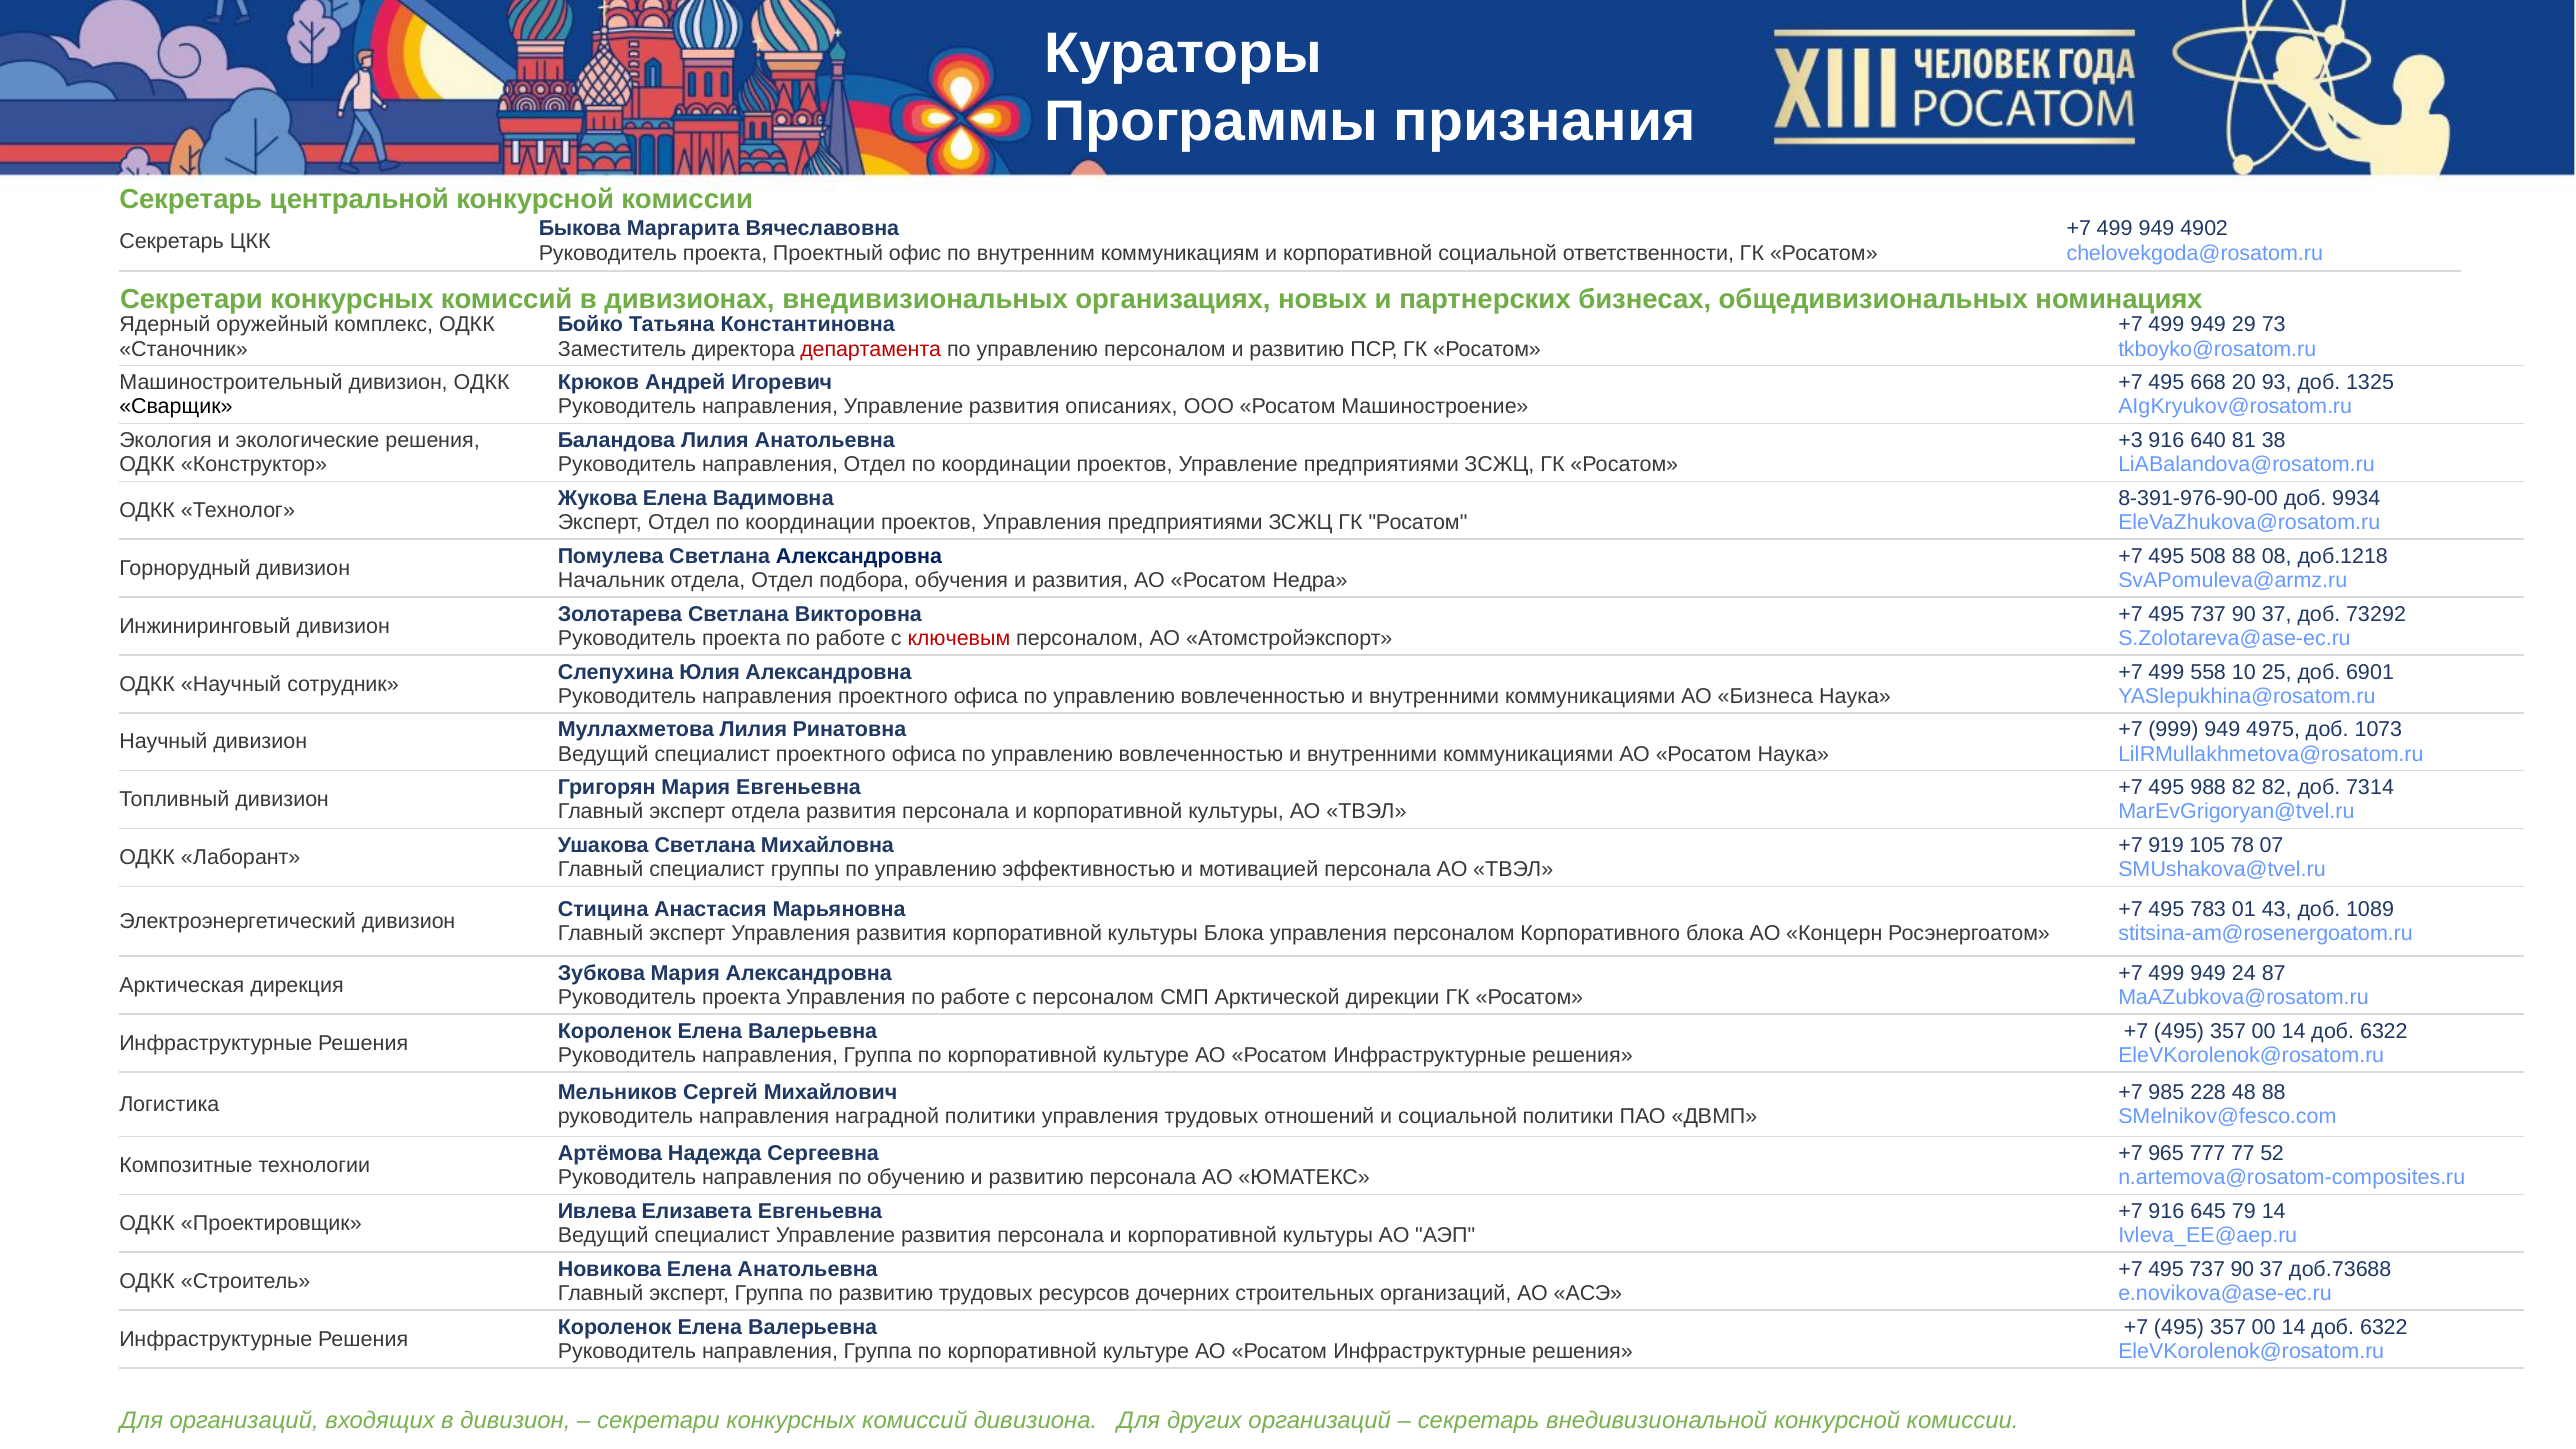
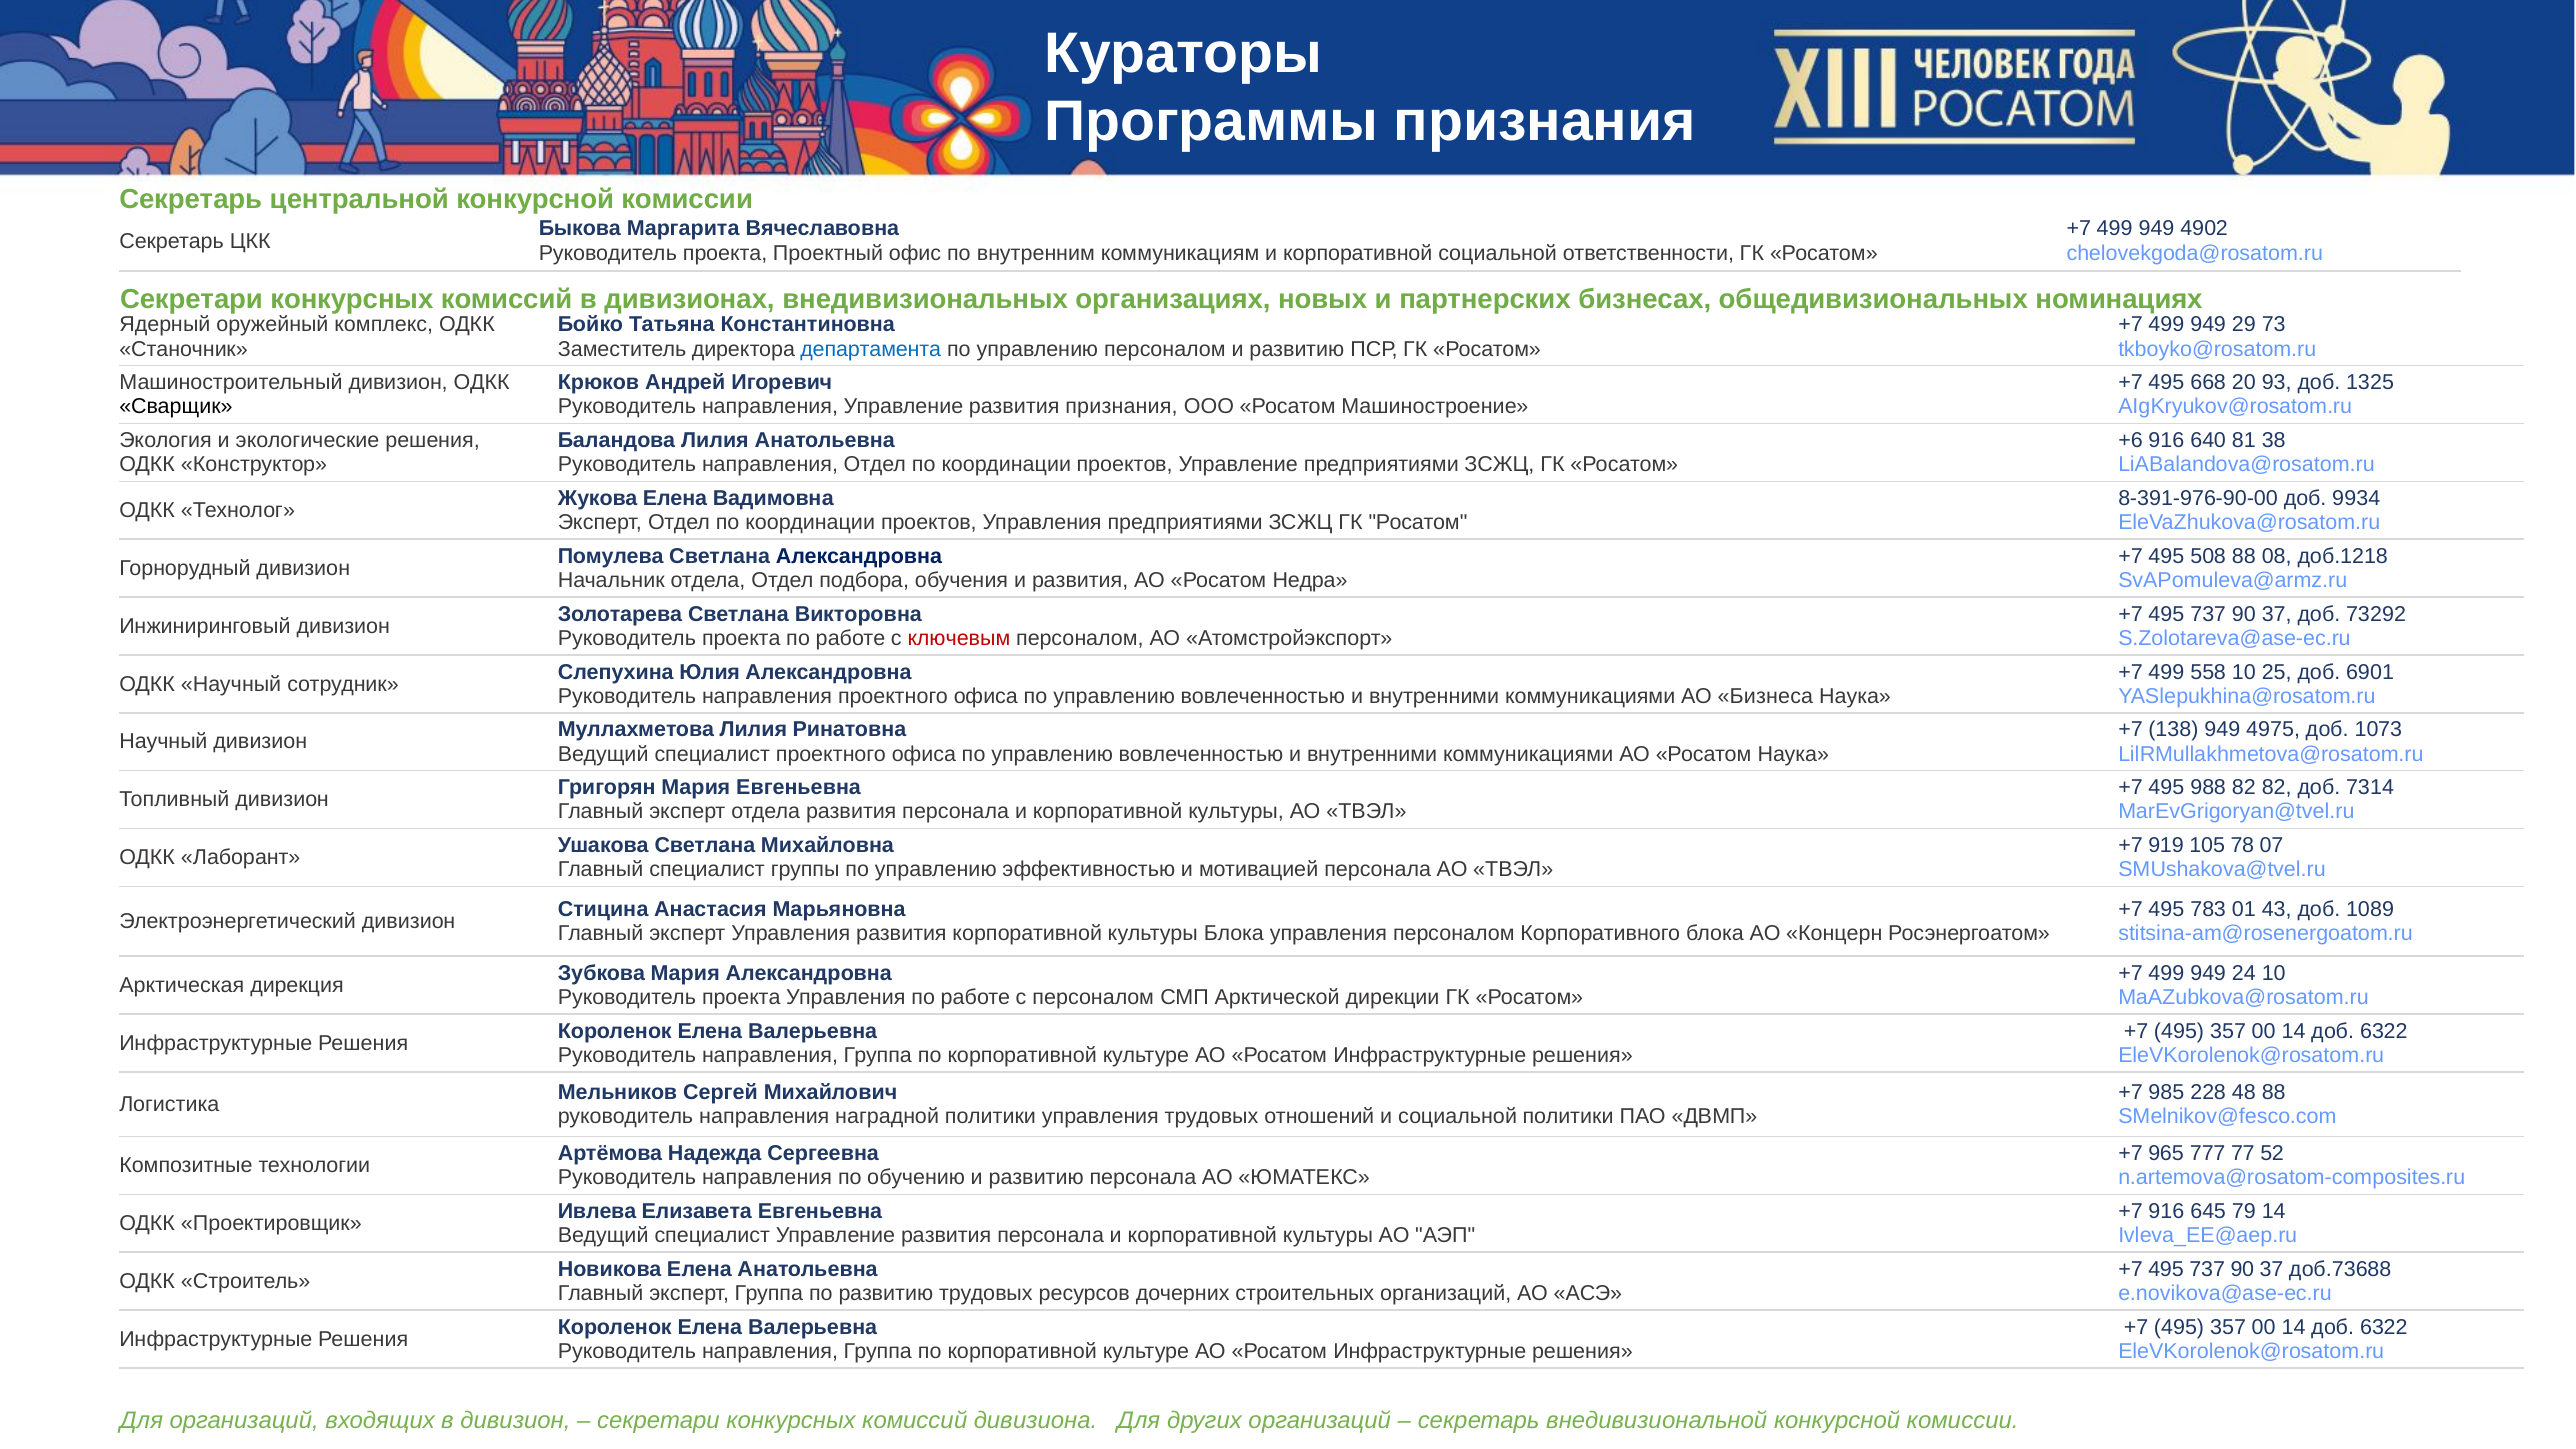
департамента colour: red -> blue (871, 349)
развития описаниях: описаниях -> признания (1122, 407)
+3: +3 -> +6 (2131, 441)
999: 999 -> 138 (2173, 730)
24 87: 87 -> 10 (2274, 973)
